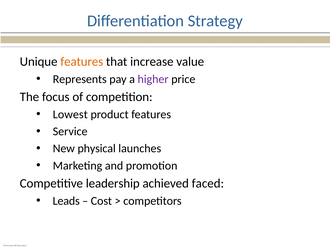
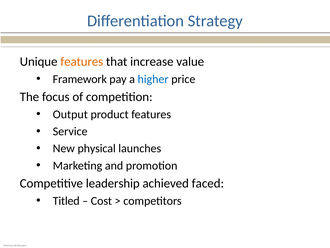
Represents: Represents -> Framework (80, 79)
higher colour: purple -> blue (153, 79)
Lowest: Lowest -> Output (70, 114)
Leads: Leads -> Titled (66, 201)
